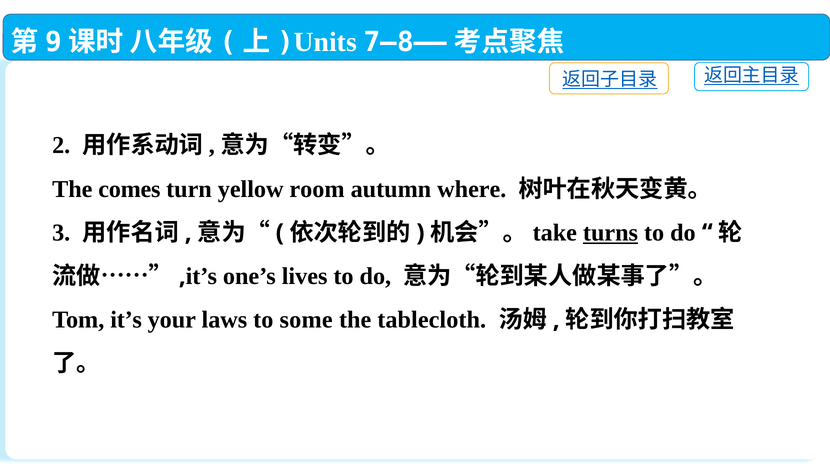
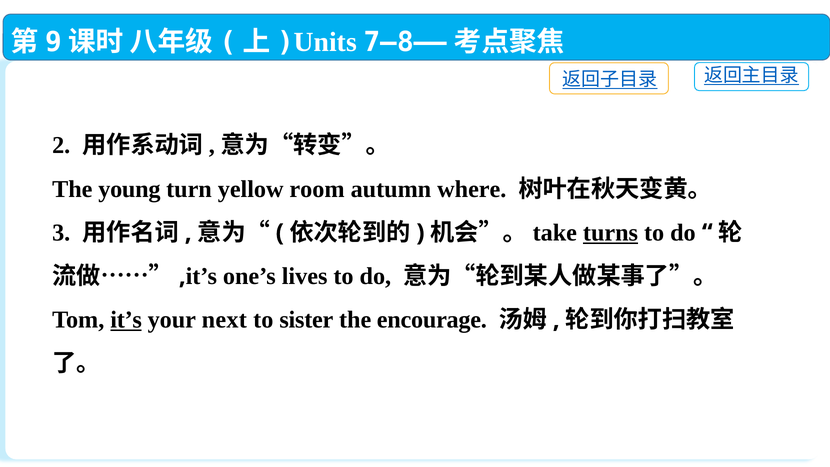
comes: comes -> young (129, 189)
it’s underline: none -> present (126, 320)
laws: laws -> next (224, 320)
some: some -> sister (306, 320)
tablecloth: tablecloth -> encourage (432, 320)
